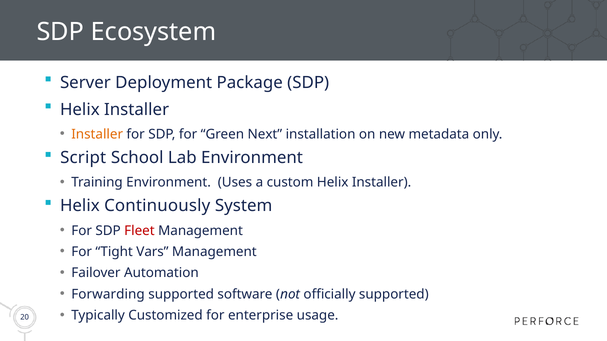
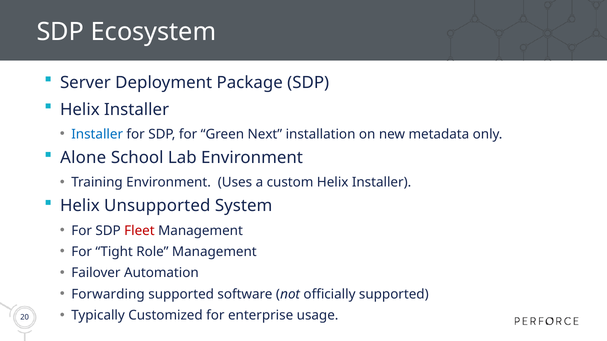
Installer colour: orange -> blue (97, 134)
Script: Script -> Alone (83, 158)
Continuously: Continuously -> Unsupported (157, 206)
Vars: Vars -> Role (152, 252)
